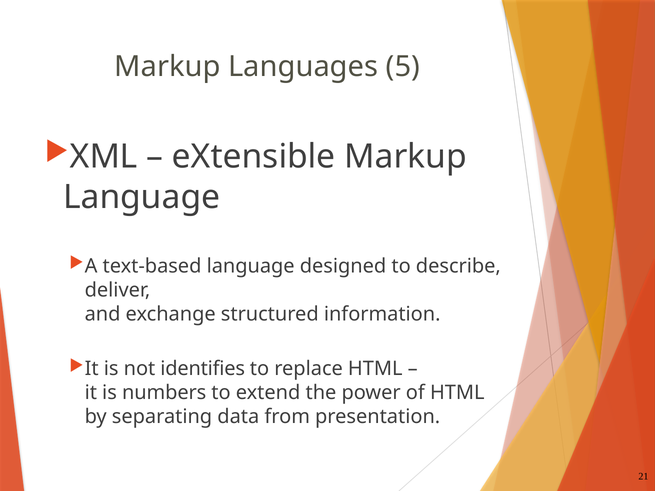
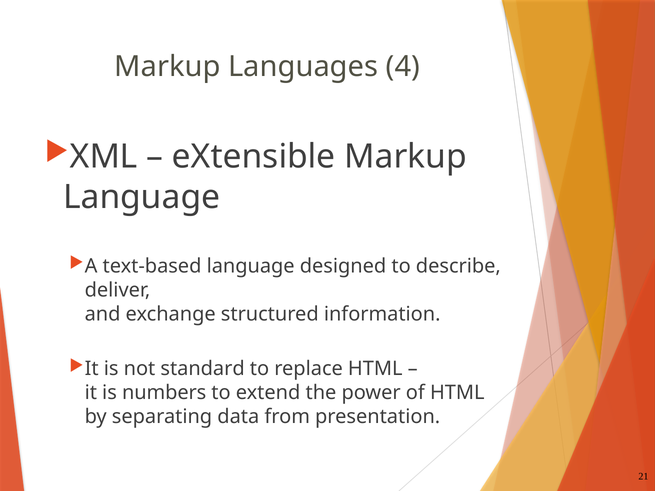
5: 5 -> 4 (403, 66)
identifies: identifies -> standard (203, 369)
